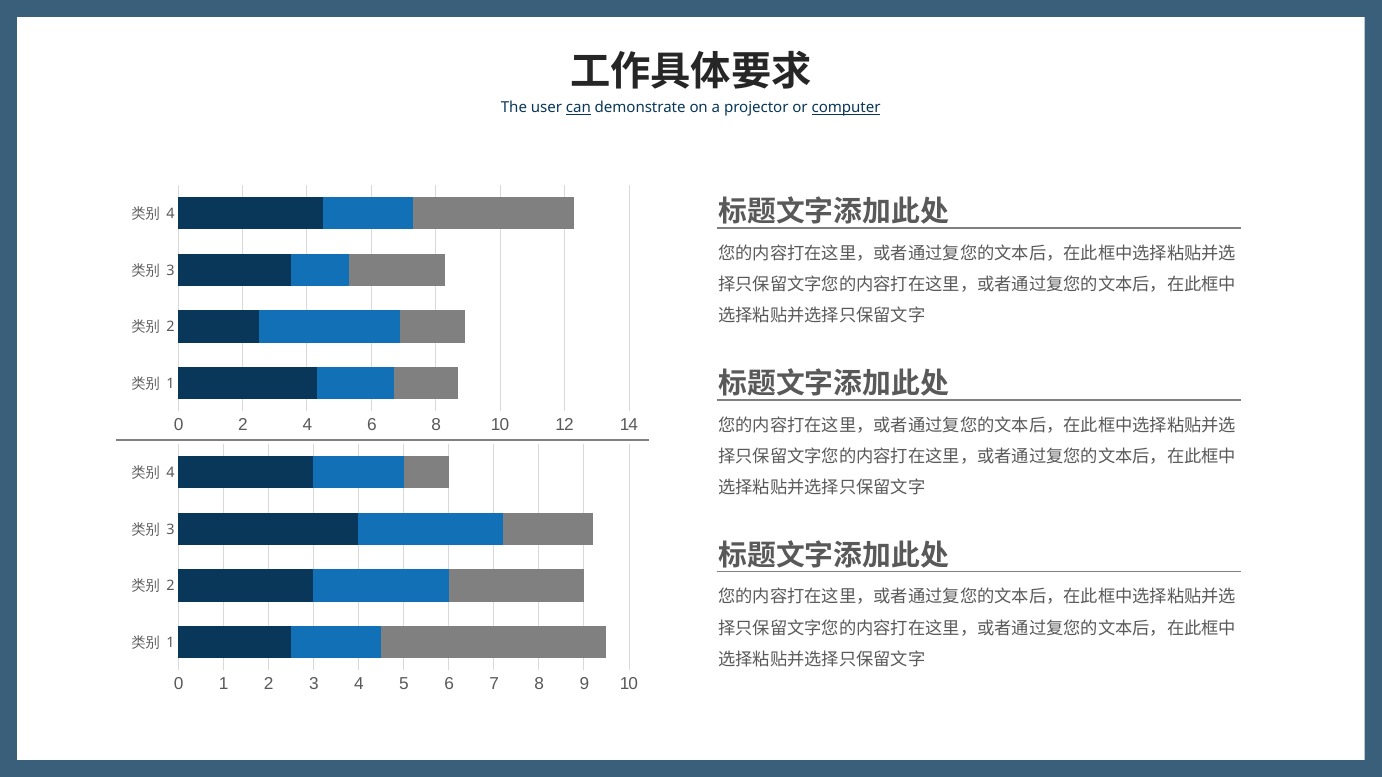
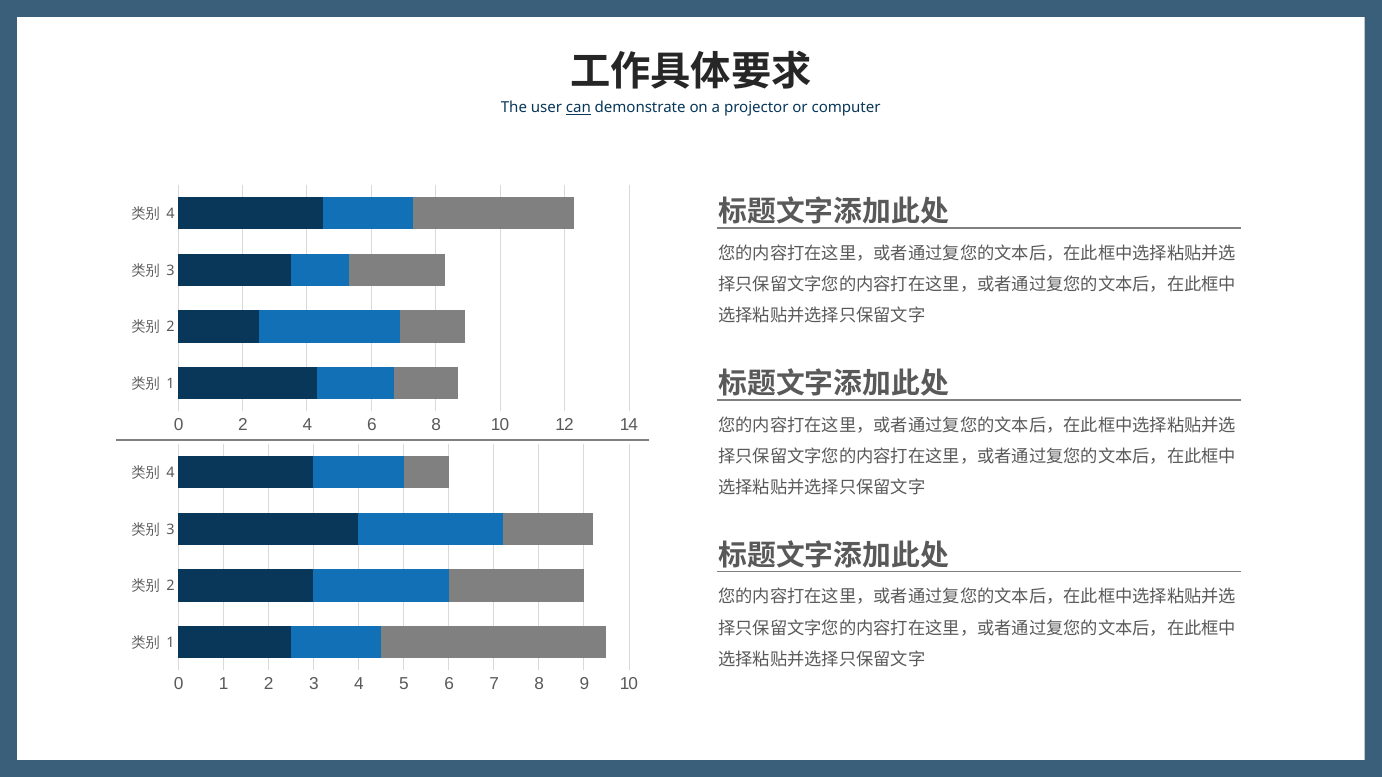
computer underline: present -> none (846, 108)
